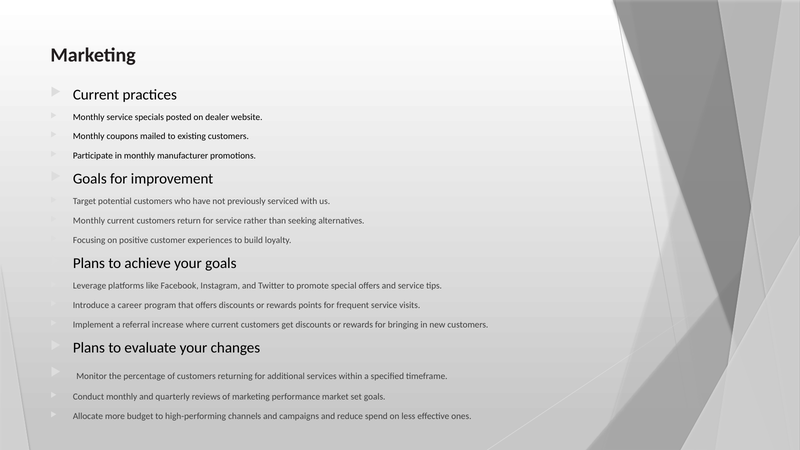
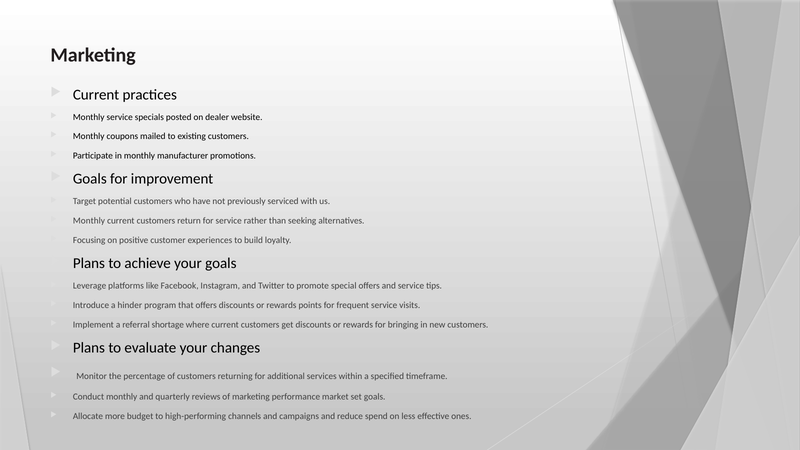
career: career -> hinder (130, 305)
increase: increase -> shortage (168, 325)
